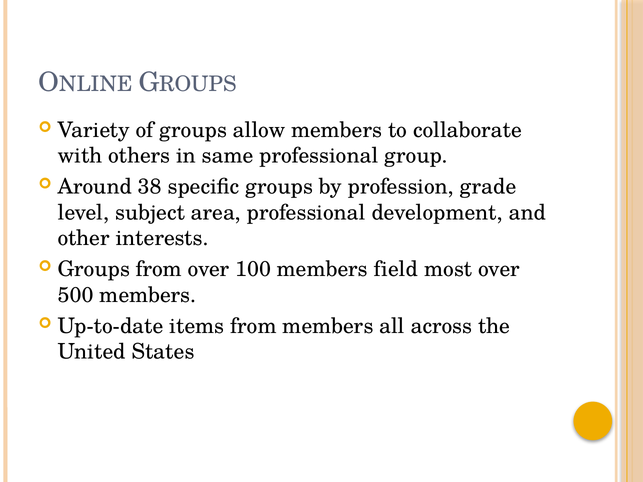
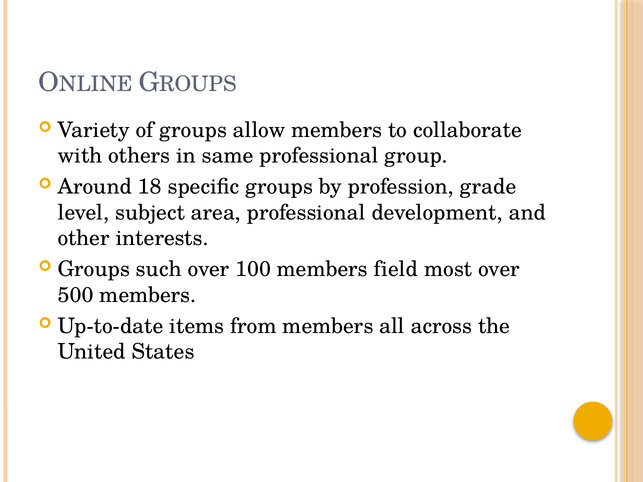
38: 38 -> 18 (150, 187)
Groups from: from -> such (159, 269)
